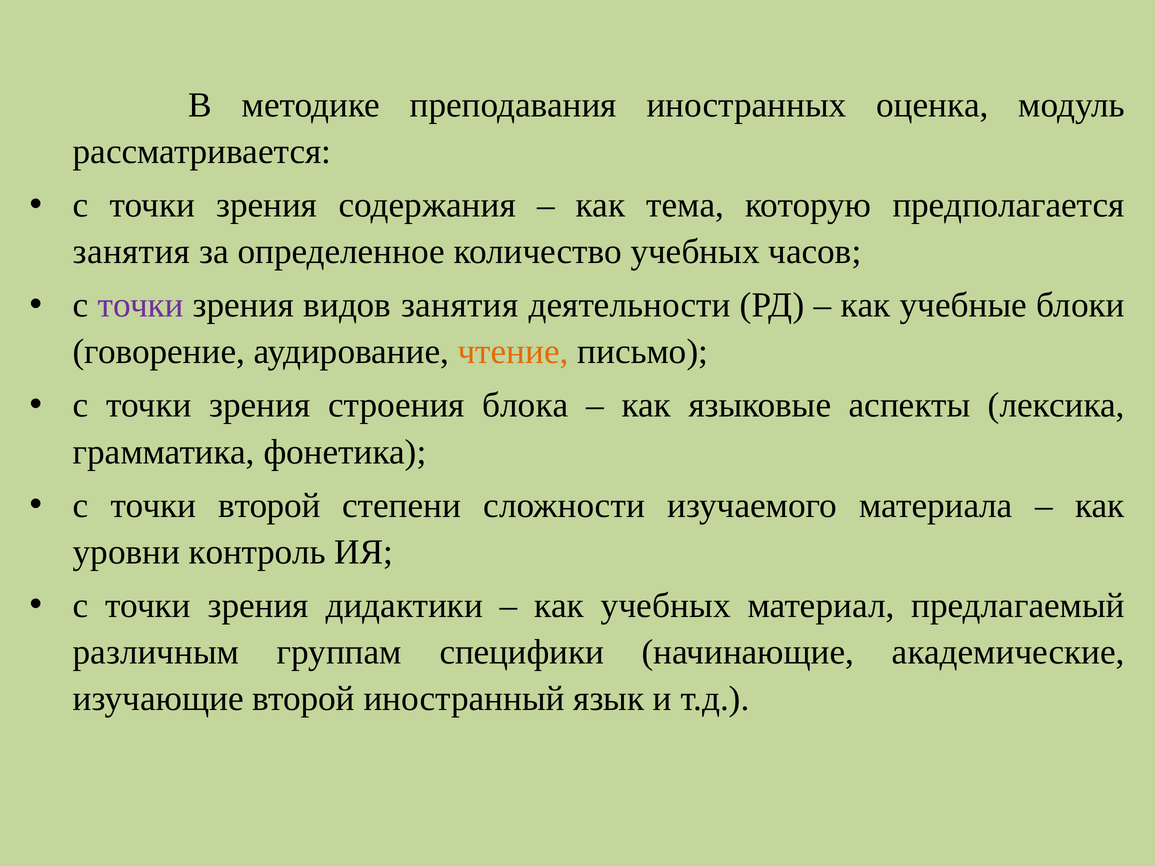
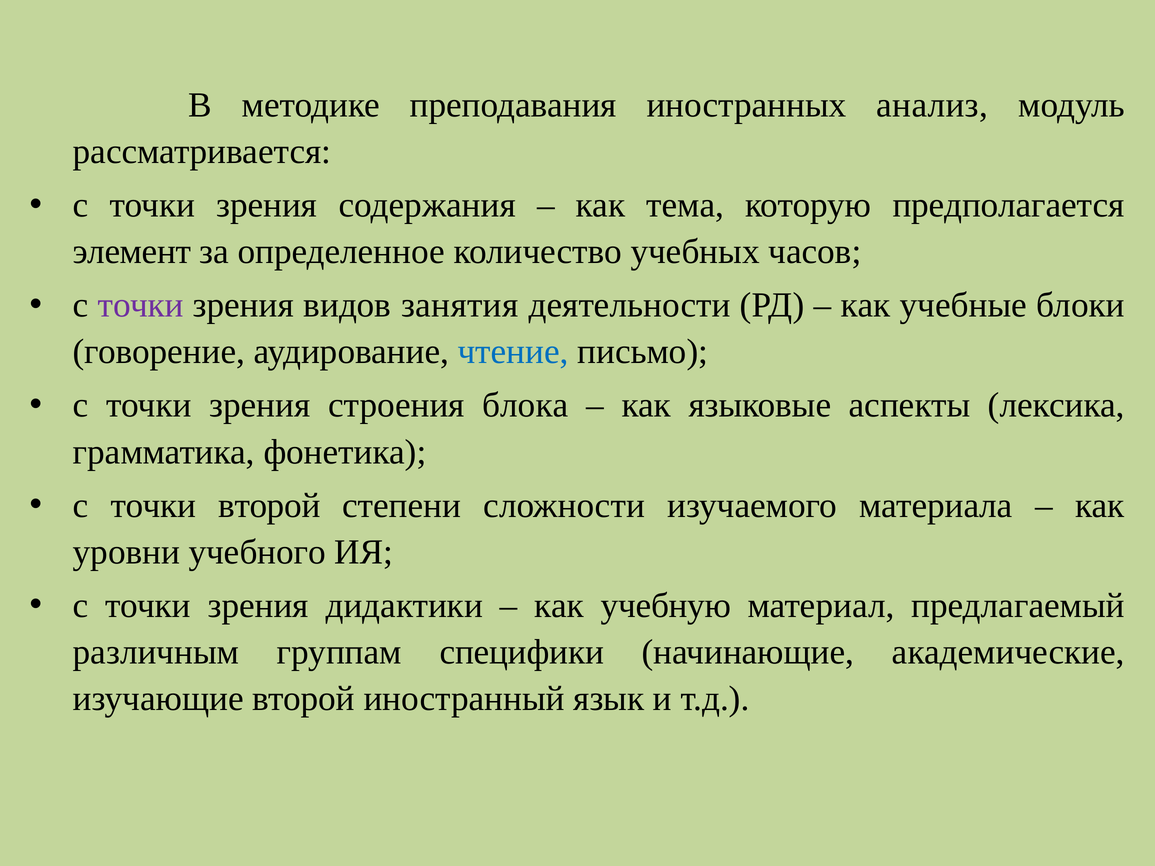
оценка: оценка -> анализ (932, 105)
занятия: занятия -> элемент (132, 252)
чтение colour: orange -> blue (513, 352)
контроль: контроль -> учебного (257, 552)
как учебных: учебных -> учебную (666, 606)
